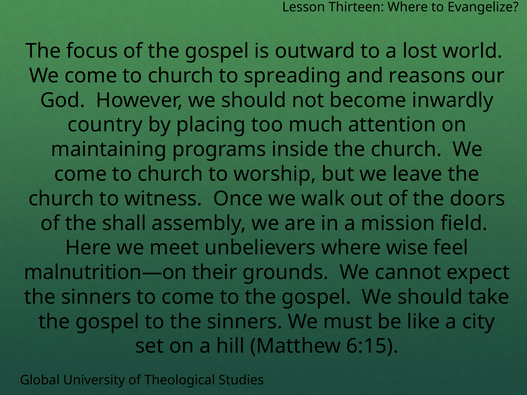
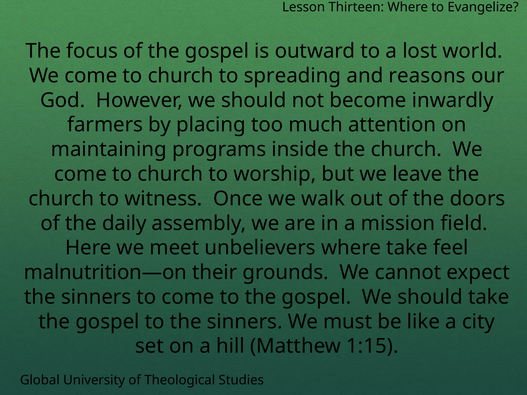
country: country -> farmers (105, 125)
shall: shall -> daily (124, 223)
where wise: wise -> take (407, 248)
6:15: 6:15 -> 1:15 (372, 346)
